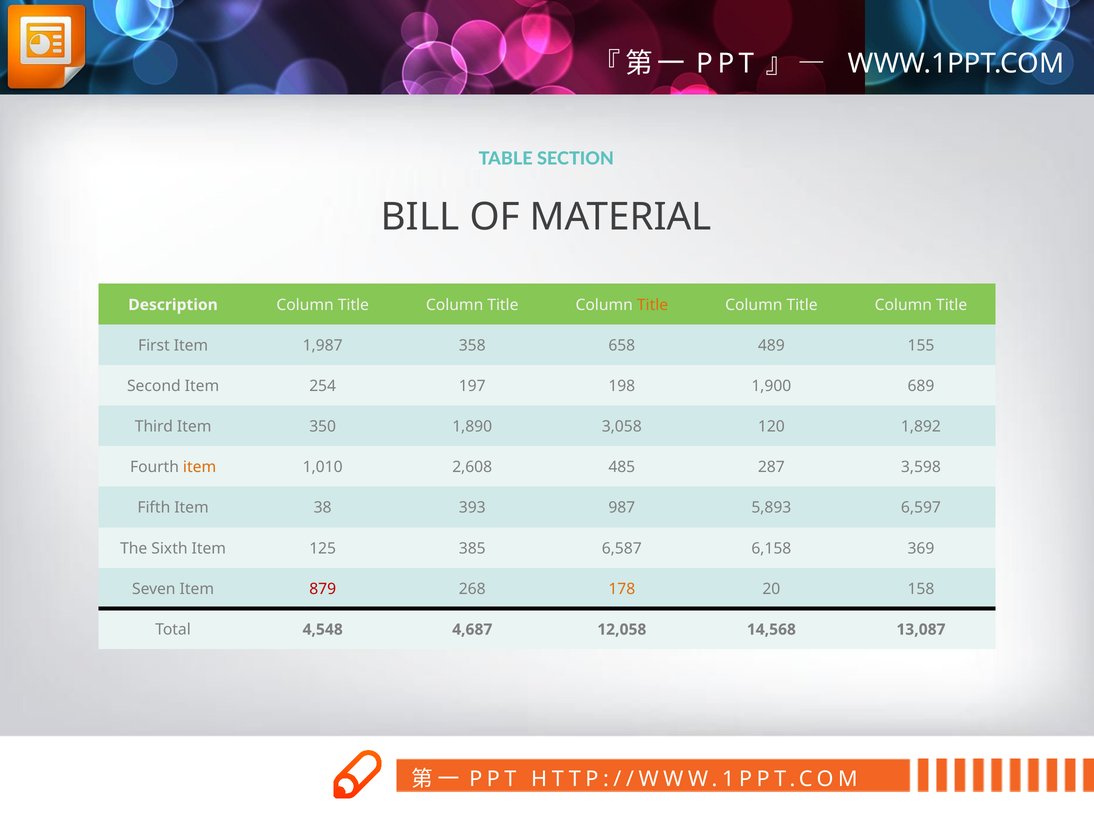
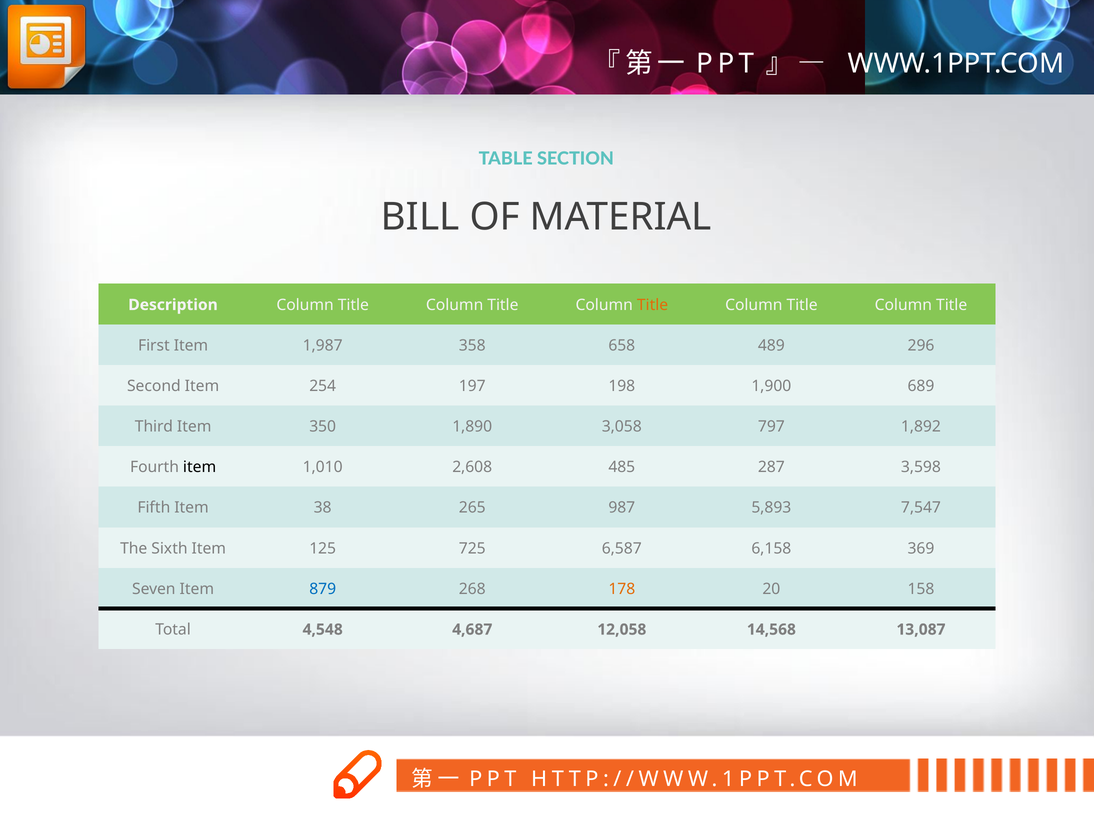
155: 155 -> 296 (921, 346)
120: 120 -> 797 (771, 427)
item colour: orange -> black (200, 467)
393: 393 -> 265 (472, 508)
6,597: 6,597 -> 7,547 (921, 508)
385: 385 -> 725 (472, 549)
879 colour: red -> blue (323, 589)
